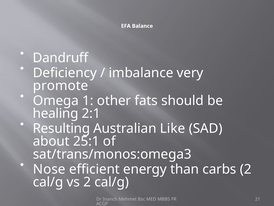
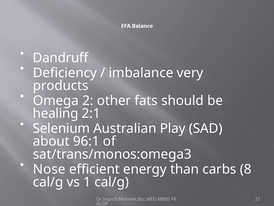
promote: promote -> products (61, 85)
1: 1 -> 2 (88, 100)
Resulting: Resulting -> Selenium (61, 128)
Like: Like -> Play (173, 128)
25:1: 25:1 -> 96:1 (86, 141)
carbs 2: 2 -> 8 (246, 169)
vs 2: 2 -> 1 (87, 182)
